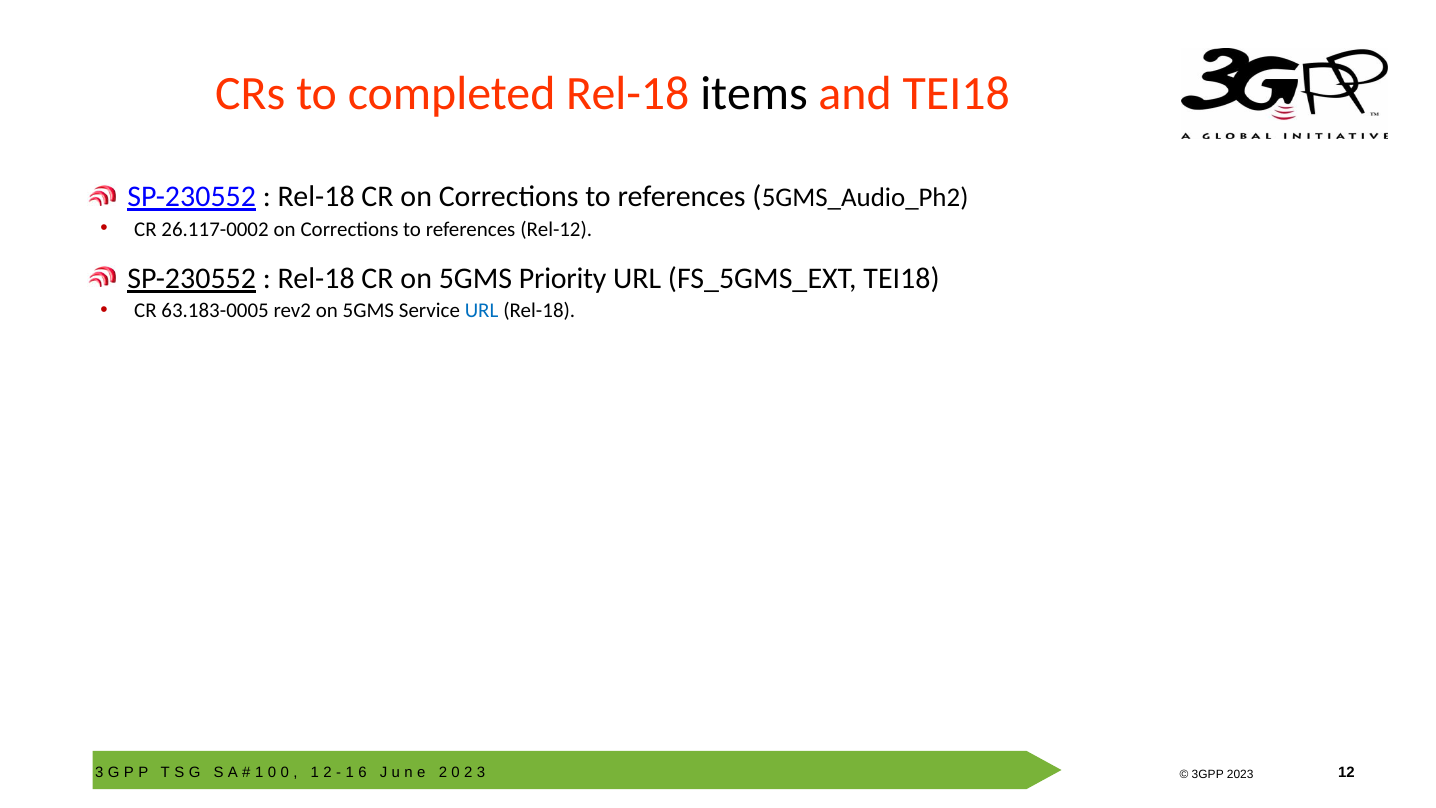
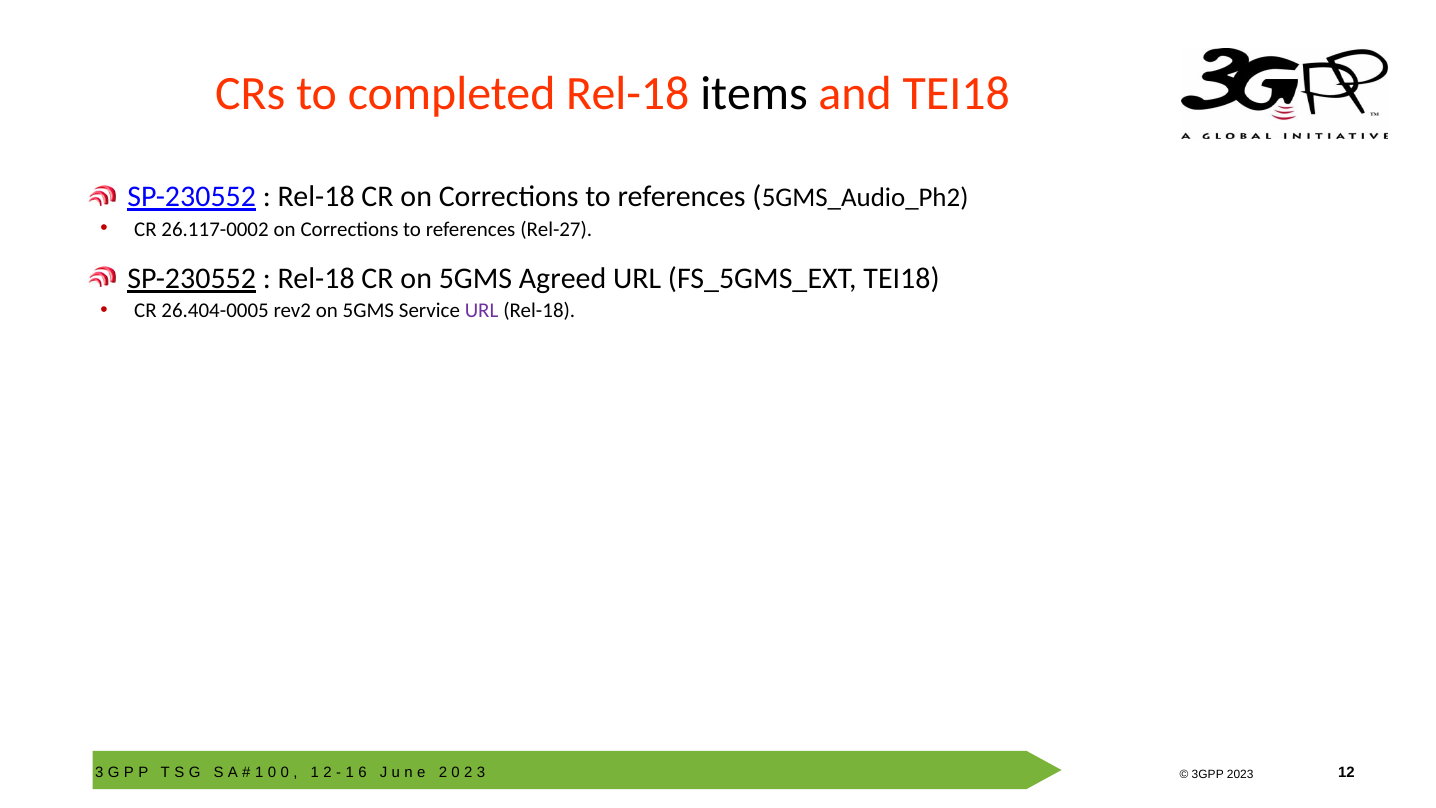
Rel-12: Rel-12 -> Rel-27 (556, 229)
Priority: Priority -> Agreed (563, 278)
63.183-0005: 63.183-0005 -> 26.404-0005 (215, 311)
URL colour: blue -> purple (482, 311)
